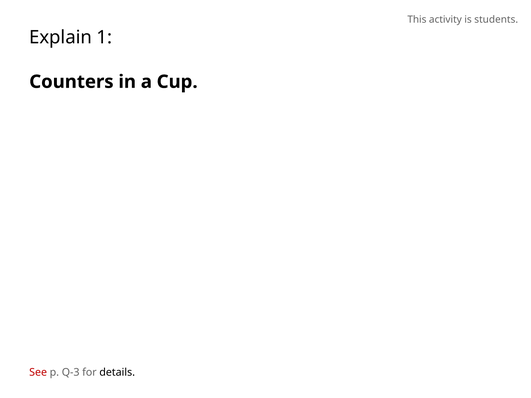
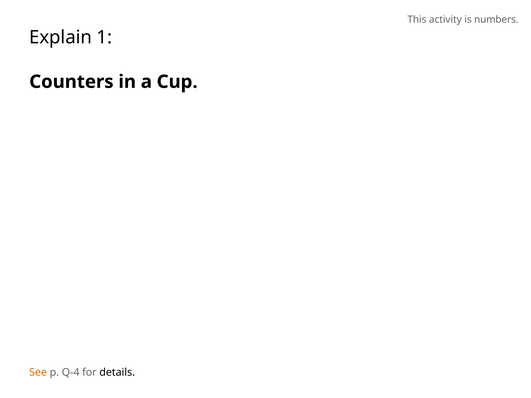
students: students -> numbers (496, 20)
See colour: red -> orange (38, 373)
Q-3: Q-3 -> Q-4 (71, 373)
